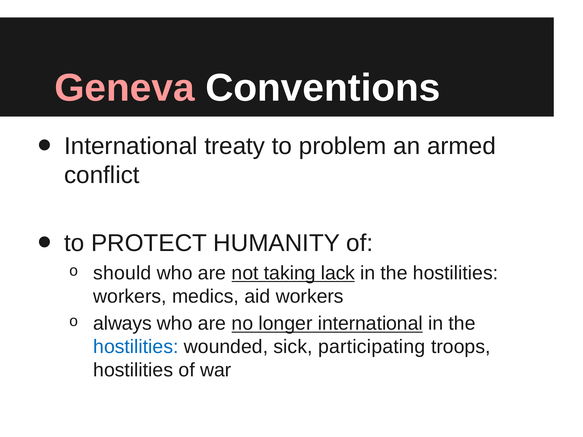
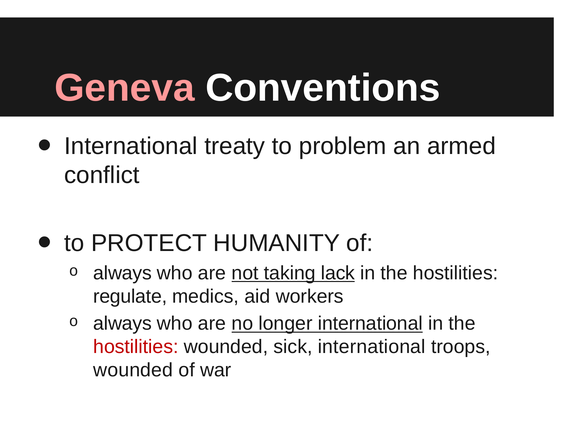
should: should -> always (123, 273)
workers: workers -> regulate (130, 297)
hostilities colour: blue -> red (136, 347)
sick participating: participating -> international (372, 347)
hostilities: hostilities -> wounded (133, 370)
